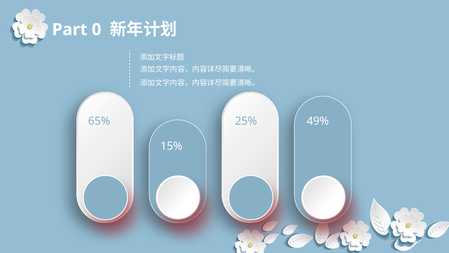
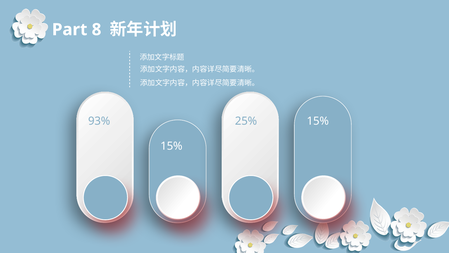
0: 0 -> 8 (97, 30)
65%: 65% -> 93% (99, 121)
49%: 49% -> 15% (318, 121)
